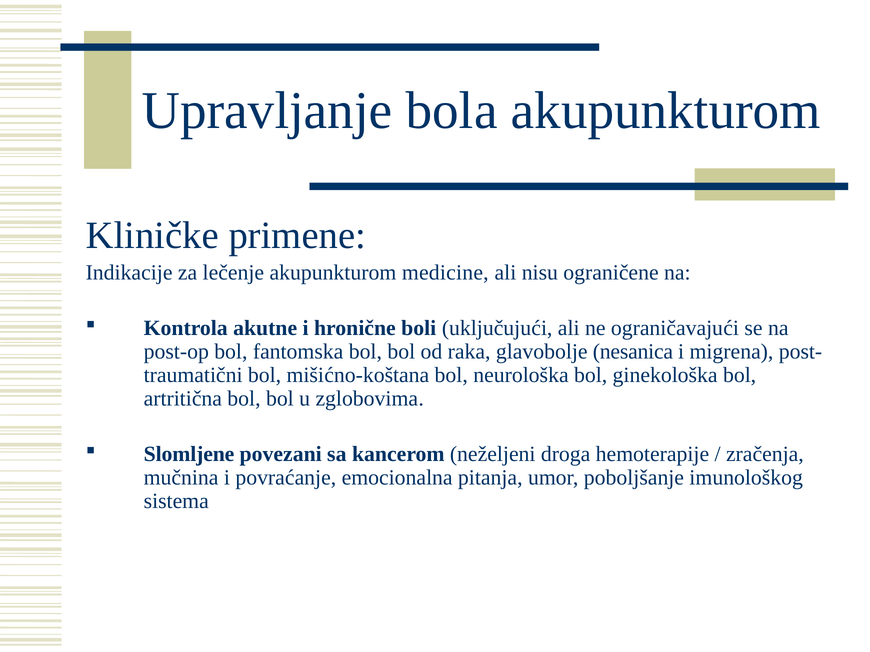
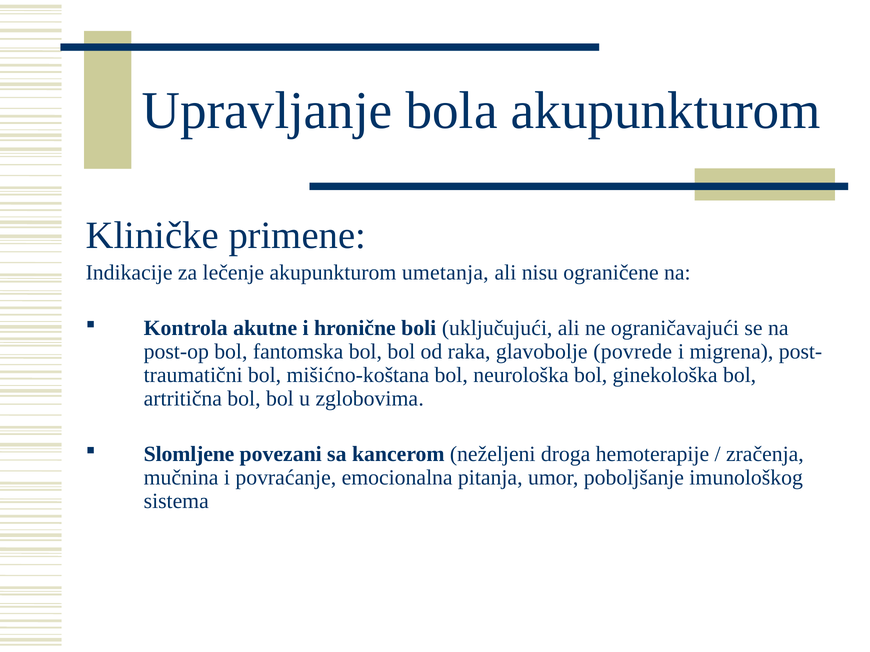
medicine: medicine -> umetanja (445, 273)
nesanica: nesanica -> povrede (633, 352)
